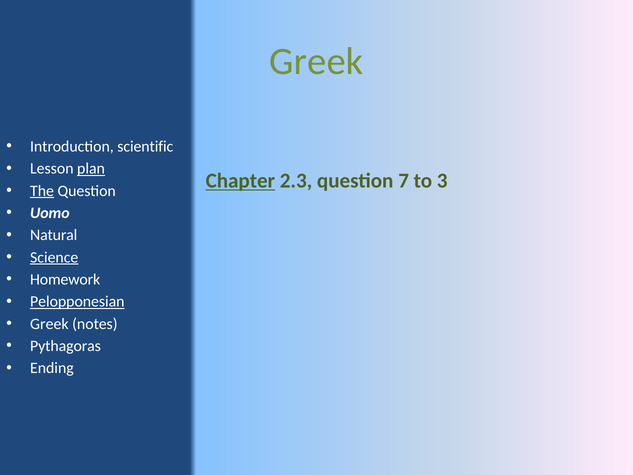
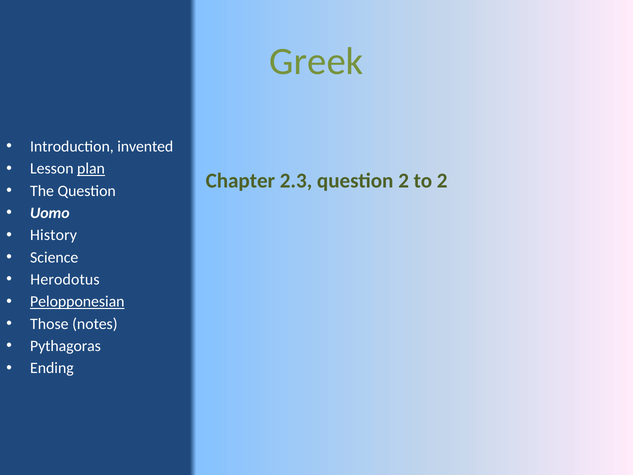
scientific: scientific -> invented (145, 146)
Chapter underline: present -> none (240, 181)
question 7: 7 -> 2 (404, 181)
to 3: 3 -> 2 (442, 181)
The underline: present -> none (42, 191)
Natural: Natural -> History (54, 235)
Science underline: present -> none (54, 257)
Homework: Homework -> Herodotus (65, 279)
Greek: Greek -> Those (49, 324)
